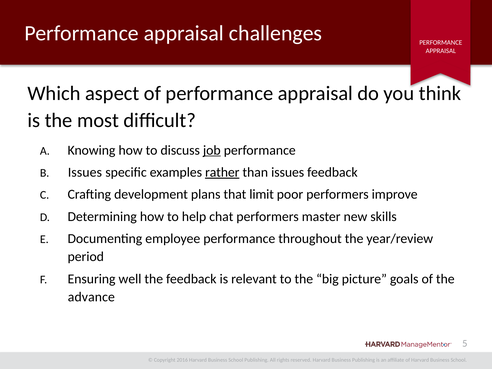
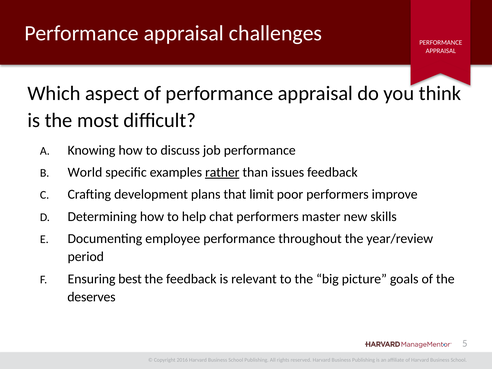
job underline: present -> none (212, 150)
Issues: Issues -> World (85, 172)
well: well -> best (130, 279)
advance: advance -> deserves (91, 297)
